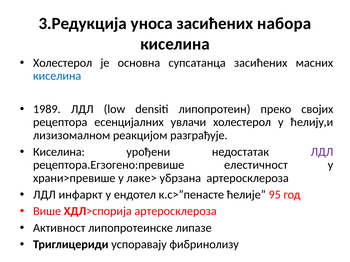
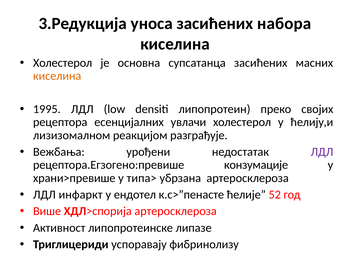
киселина colour: blue -> orange (57, 76)
1989: 1989 -> 1995 (47, 109)
Киселина: Киселина -> Вежбања (59, 152)
елестичност: елестичност -> конзумације (256, 165)
лаке>: лаке> -> типа> (142, 178)
95: 95 -> 52 (275, 195)
